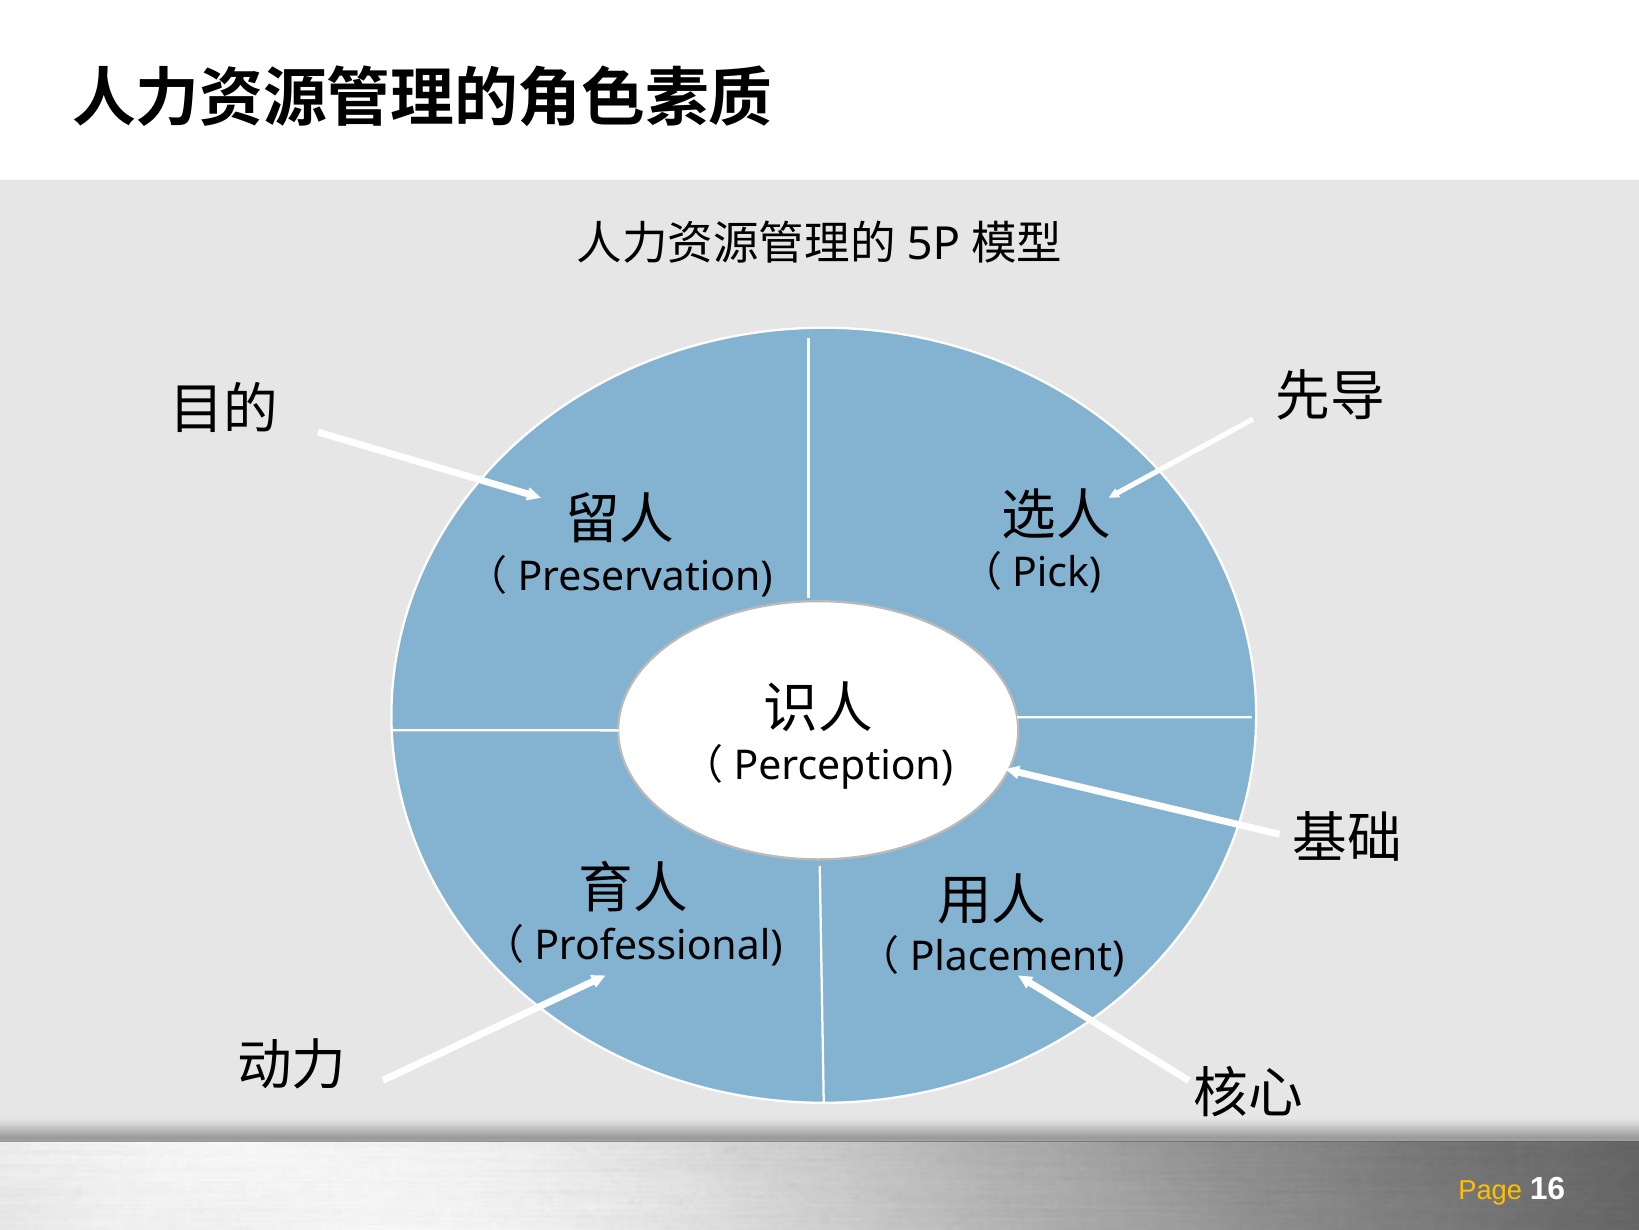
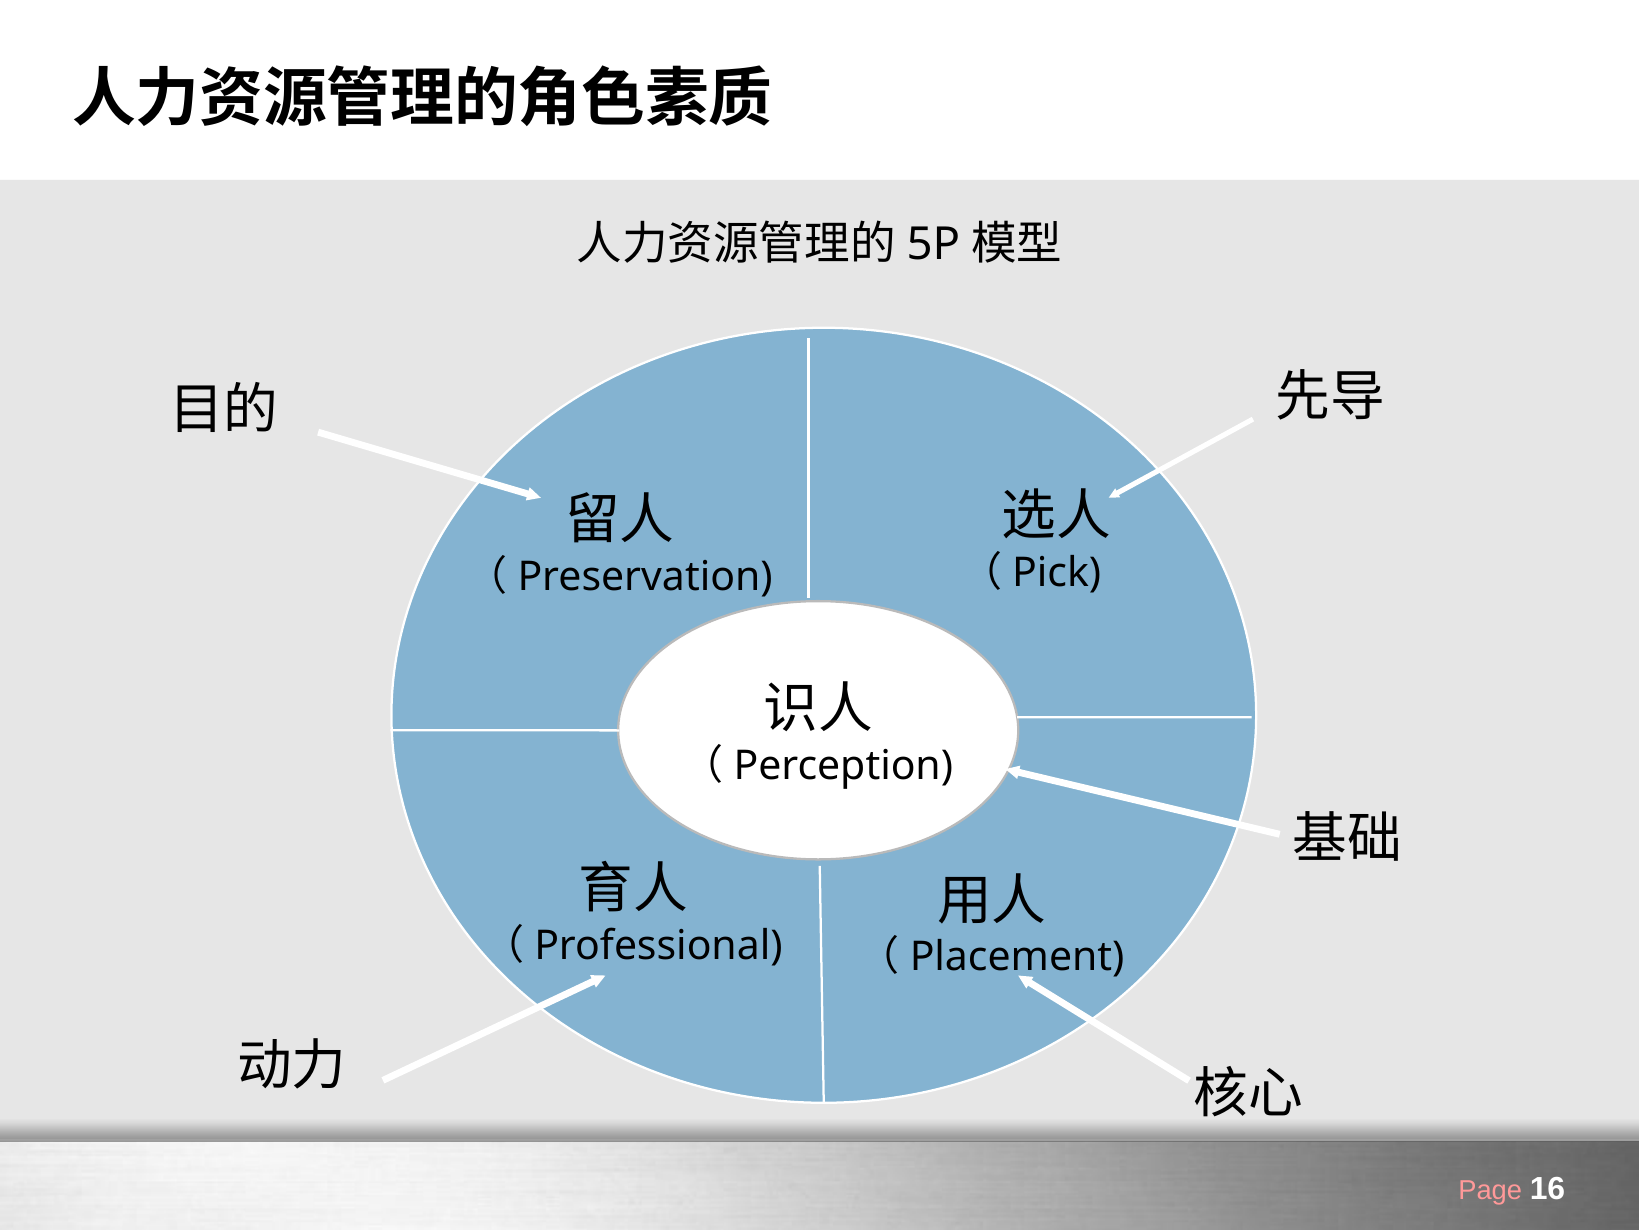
Page colour: yellow -> pink (1490, 1190)
